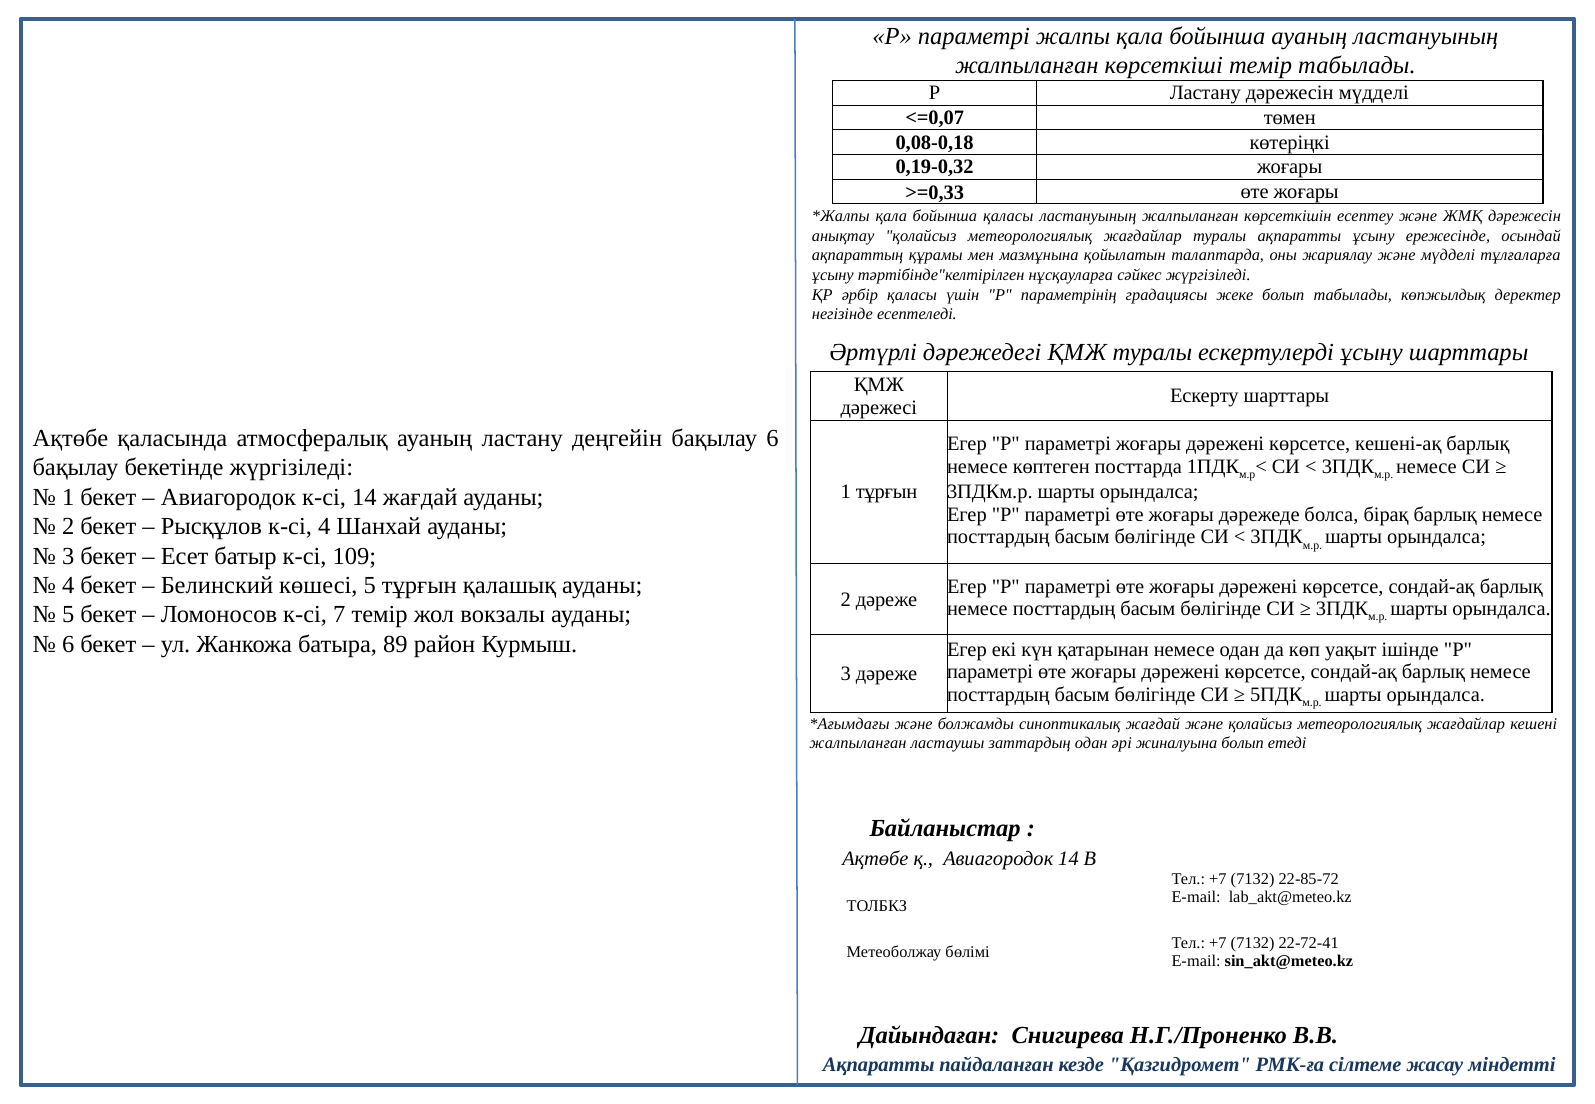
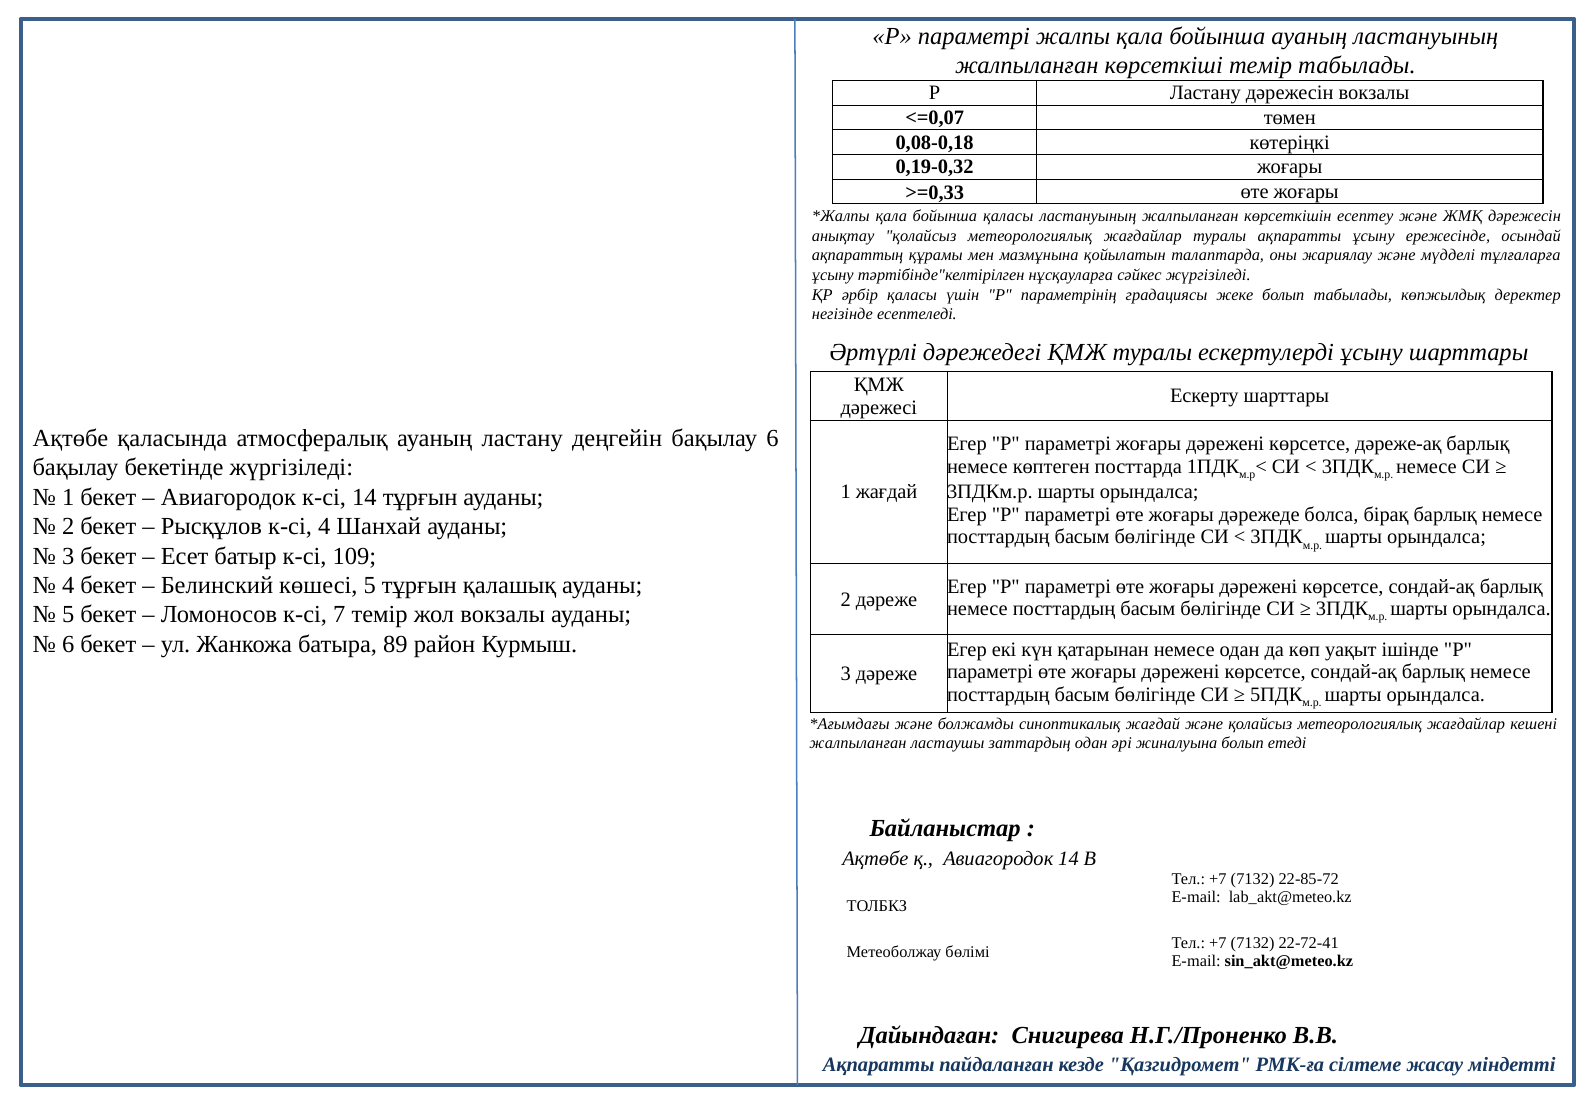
дәрежесін мүдделі: мүдделі -> вокзалы (1374, 93)
кешені-ақ: кешені-ақ -> дәреже-ақ (1398, 444)
1 тұрғын: тұрғын -> жағдай (887, 492)
14 жағдай: жағдай -> тұрғын (420, 497)
